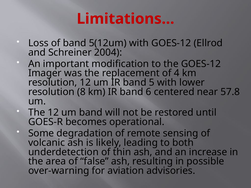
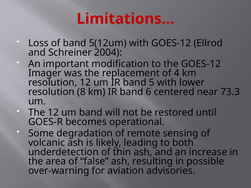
57.8: 57.8 -> 73.3 (230, 92)
